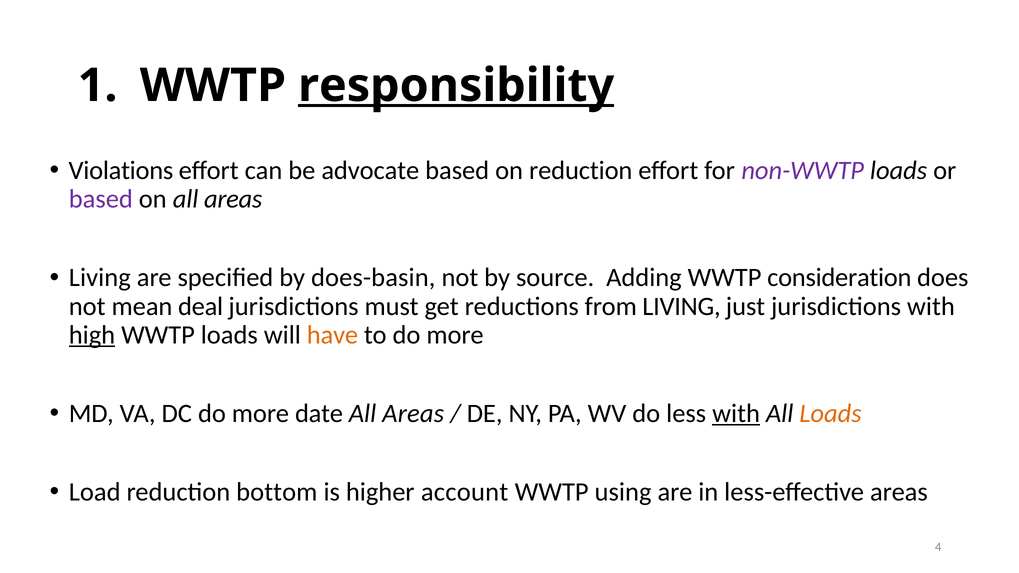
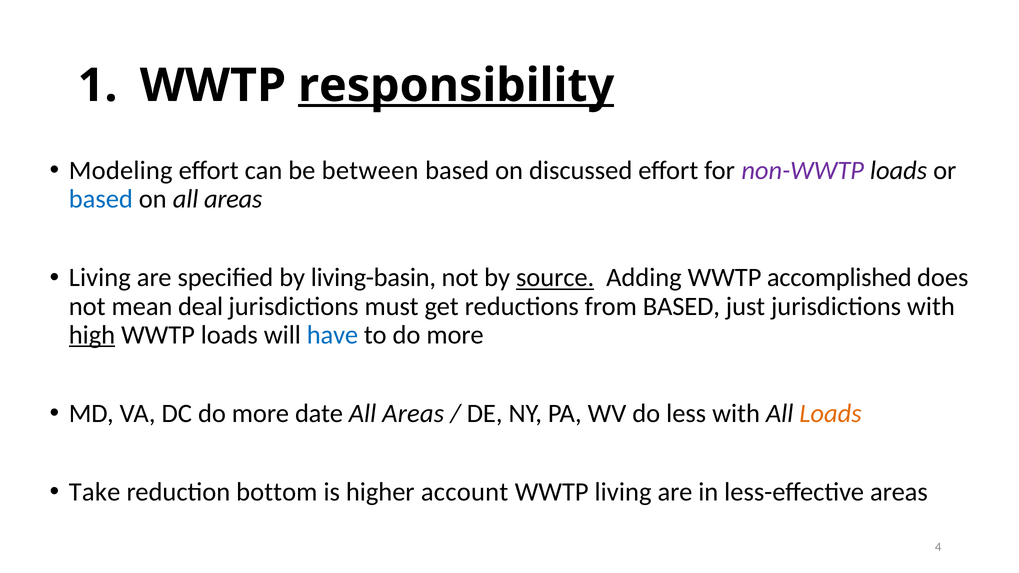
Violations: Violations -> Modeling (121, 171)
advocate: advocate -> between (370, 171)
on reduction: reduction -> discussed (581, 171)
based colour: purple -> blue (101, 199)
does-basin: does-basin -> living-basin (373, 278)
source underline: none -> present (555, 278)
consideration: consideration -> accomplished (839, 278)
from LIVING: LIVING -> BASED (681, 306)
have colour: orange -> blue (333, 335)
with underline: present -> none (736, 414)
Load: Load -> Take (95, 492)
WWTP using: using -> living (623, 492)
